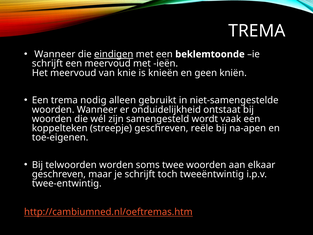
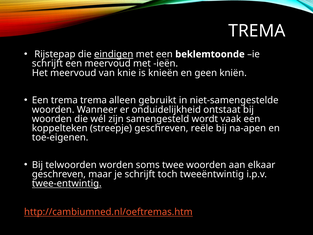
Wanneer: Wanneer -> Rijstepap (55, 54)
trema nodig: nodig -> trema (93, 100)
twee-entwintig underline: none -> present (67, 183)
